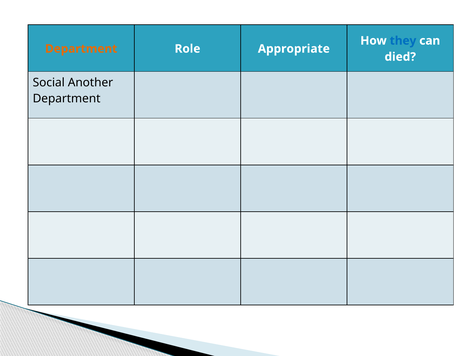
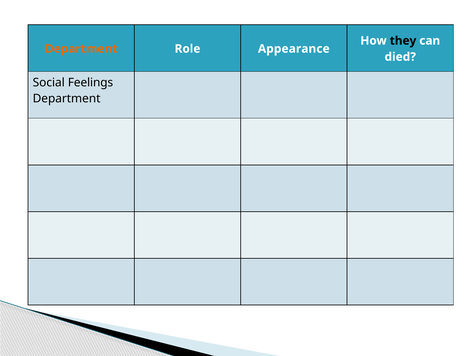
they colour: blue -> black (403, 41)
Appropriate: Appropriate -> Appearance (294, 49)
Another: Another -> Feelings (91, 82)
